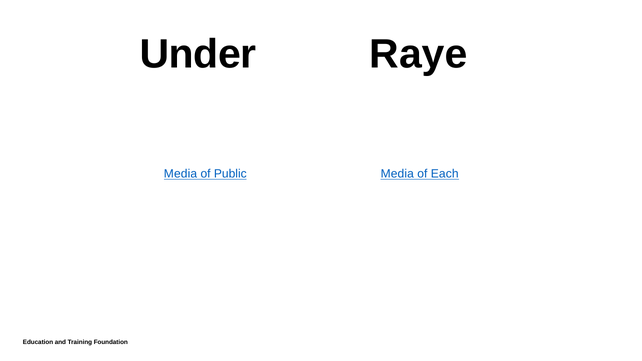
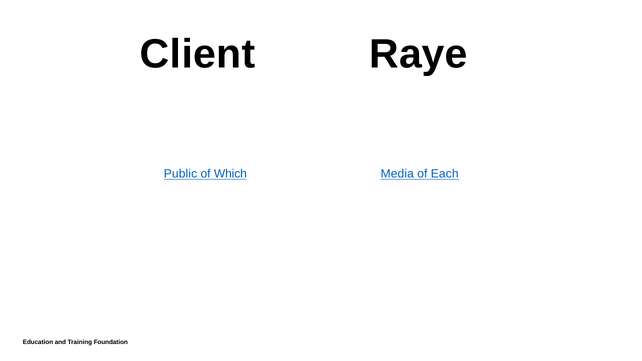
Under: Under -> Client (198, 54)
Media: Media -> Public (181, 174)
Public: Public -> Which (230, 174)
